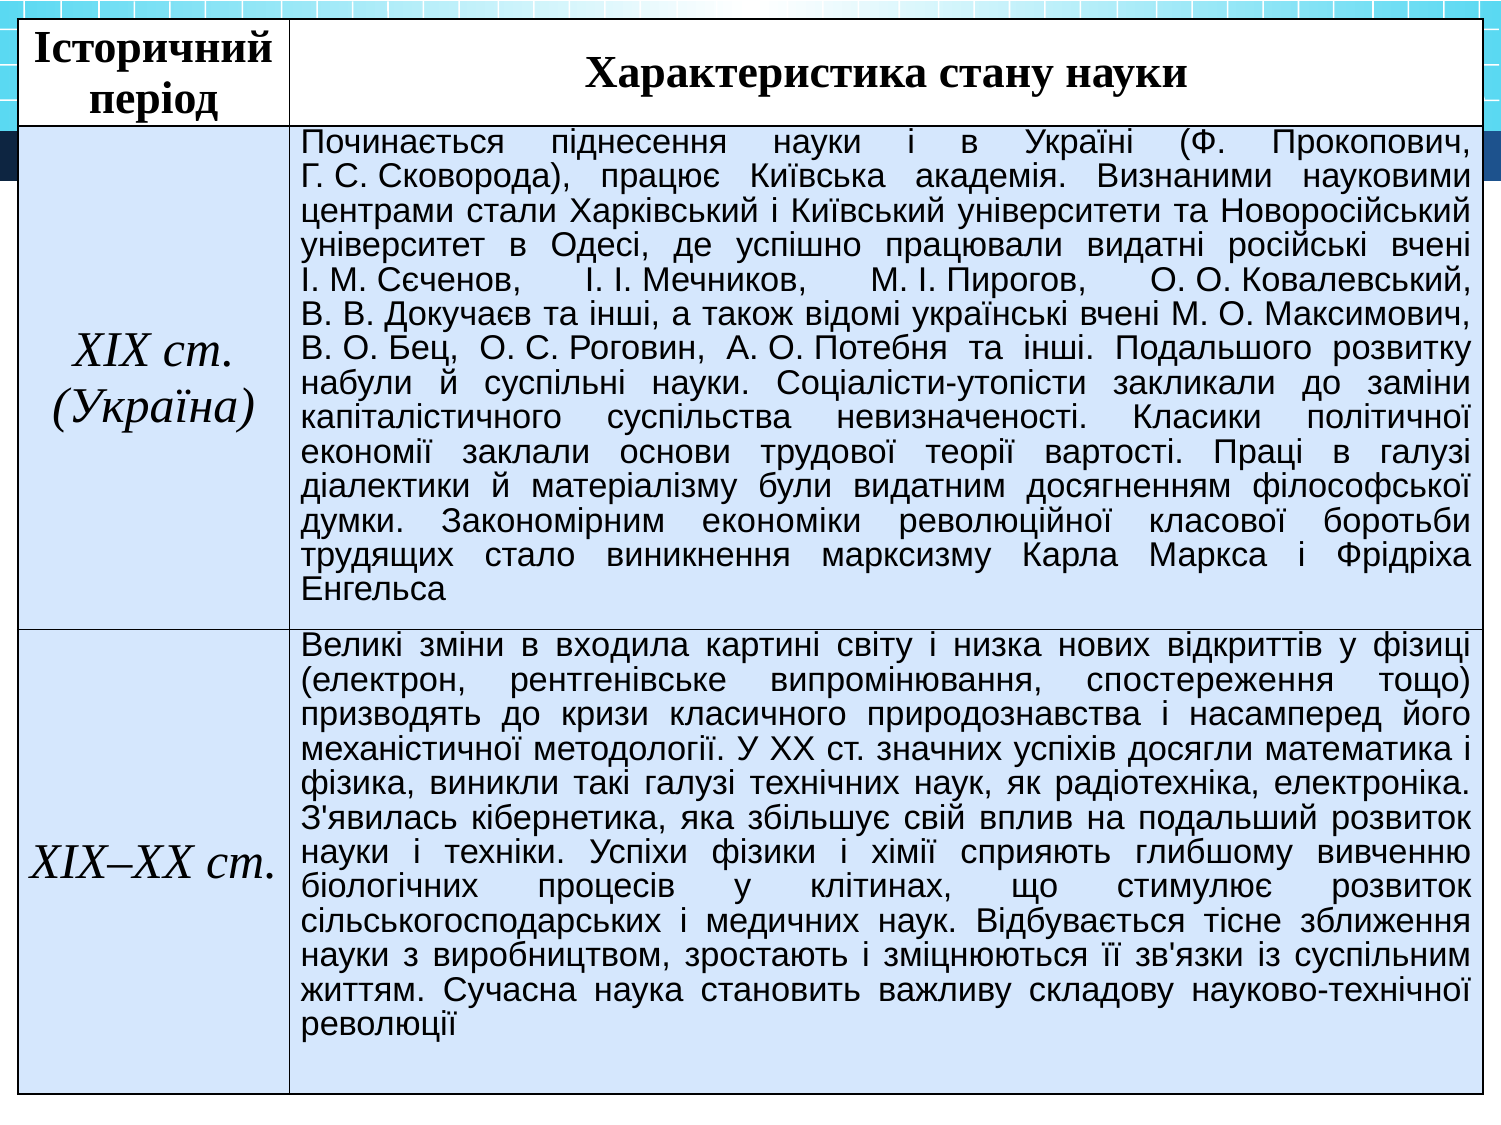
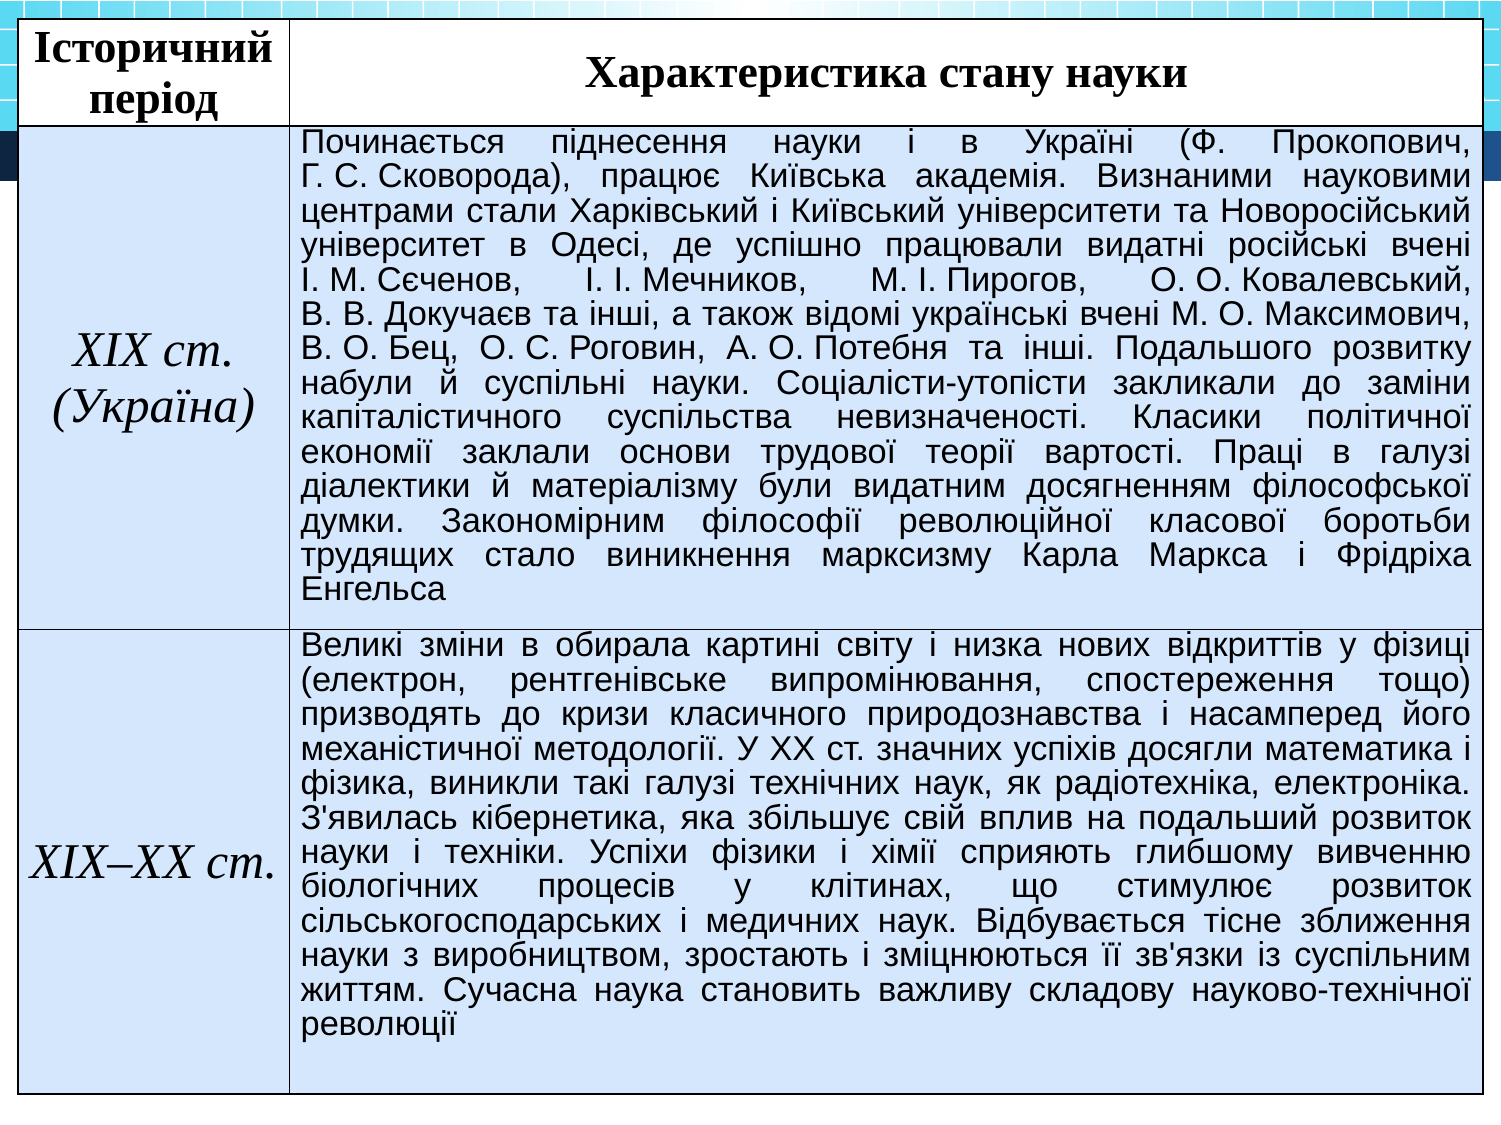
економіки: економіки -> філософії (782, 521)
входила: входила -> обирала (623, 646)
